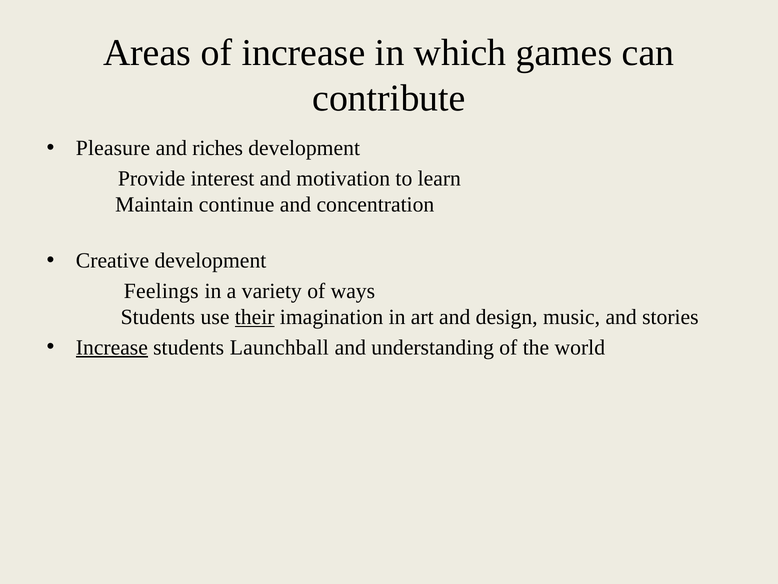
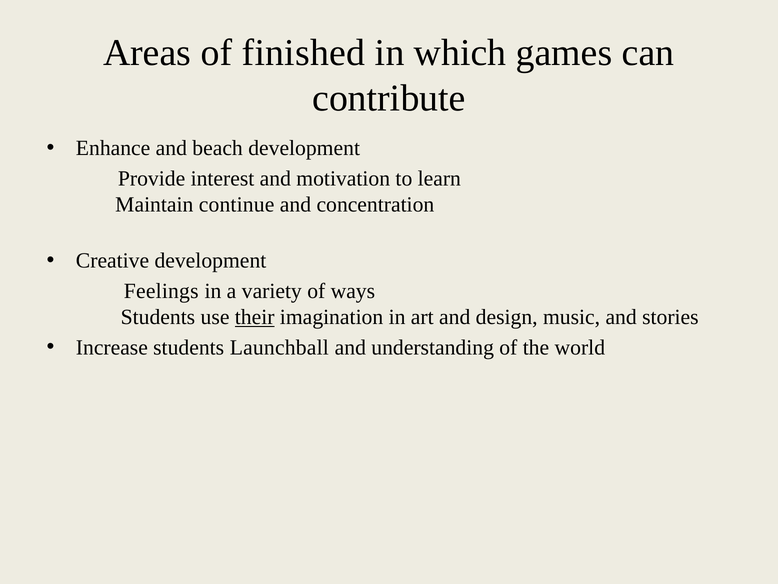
of increase: increase -> finished (303, 53)
Pleasure: Pleasure -> Enhance (113, 148)
riches: riches -> beach (218, 148)
Increase underline: present -> none (112, 347)
